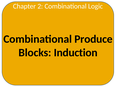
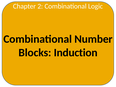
Produce: Produce -> Number (93, 39)
